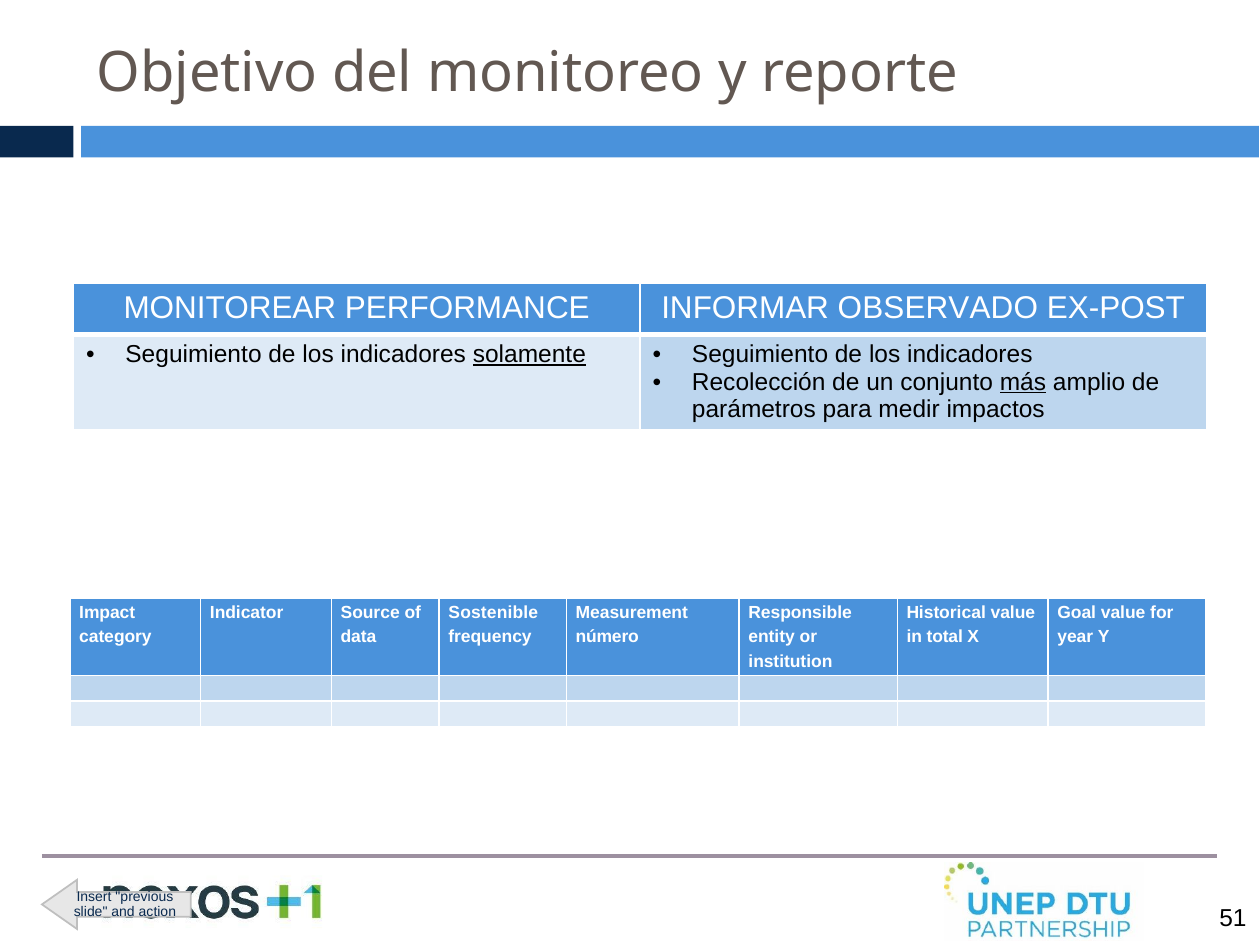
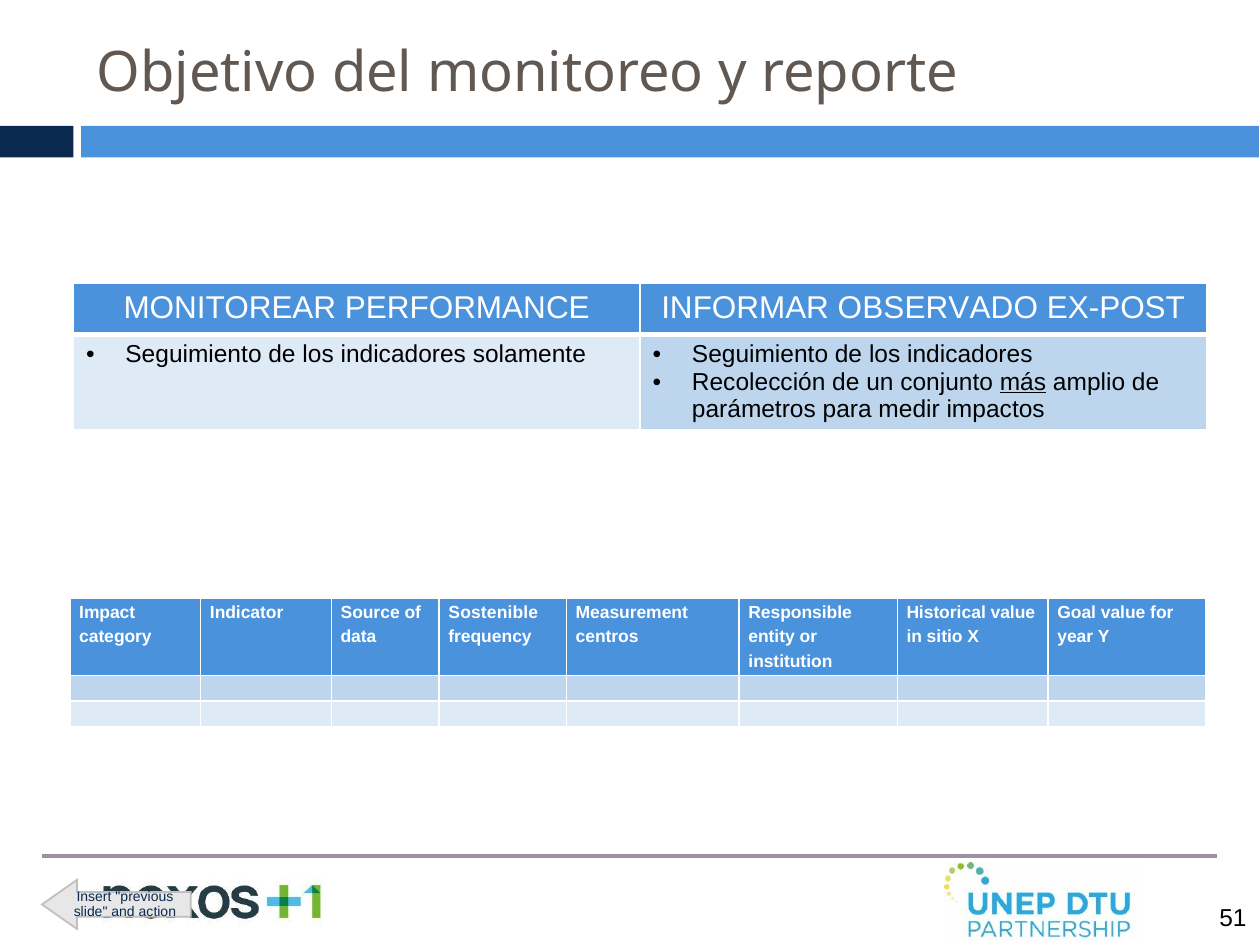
solamente underline: present -> none (529, 355)
número: número -> centros (607, 637)
total: total -> sitio (945, 637)
